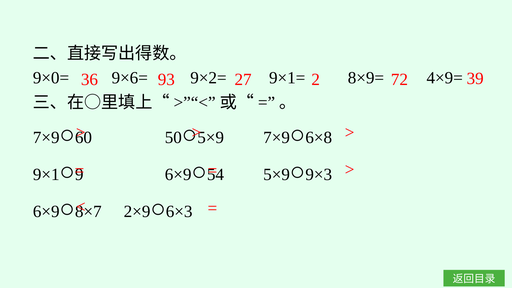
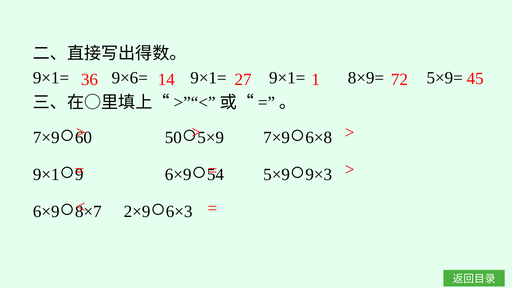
9×0=: 9×0= -> 9×1= (51, 78)
9×6= 9×2=: 9×2= -> 9×1= (208, 78)
4×9=: 4×9= -> 5×9= (445, 78)
93: 93 -> 14 (166, 80)
2: 2 -> 1 (316, 80)
39: 39 -> 45 (475, 79)
